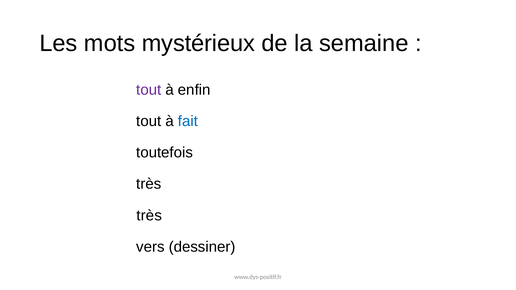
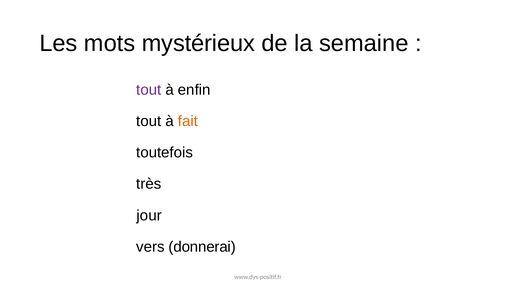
fait colour: blue -> orange (188, 121)
très: très -> jour (149, 216)
dessiner: dessiner -> donnerai (202, 247)
